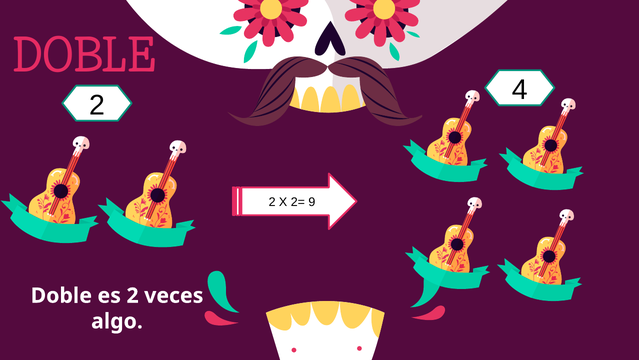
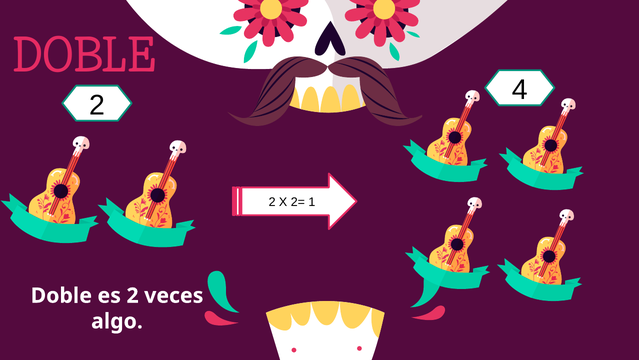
9: 9 -> 1 (312, 202)
